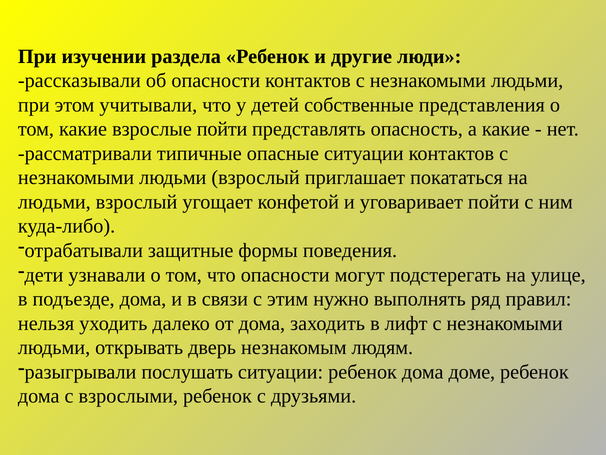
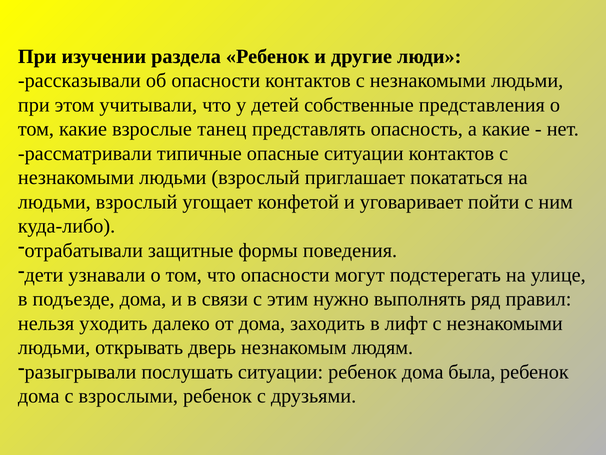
взрослые пойти: пойти -> танец (222, 129)
доме: доме -> была (472, 371)
